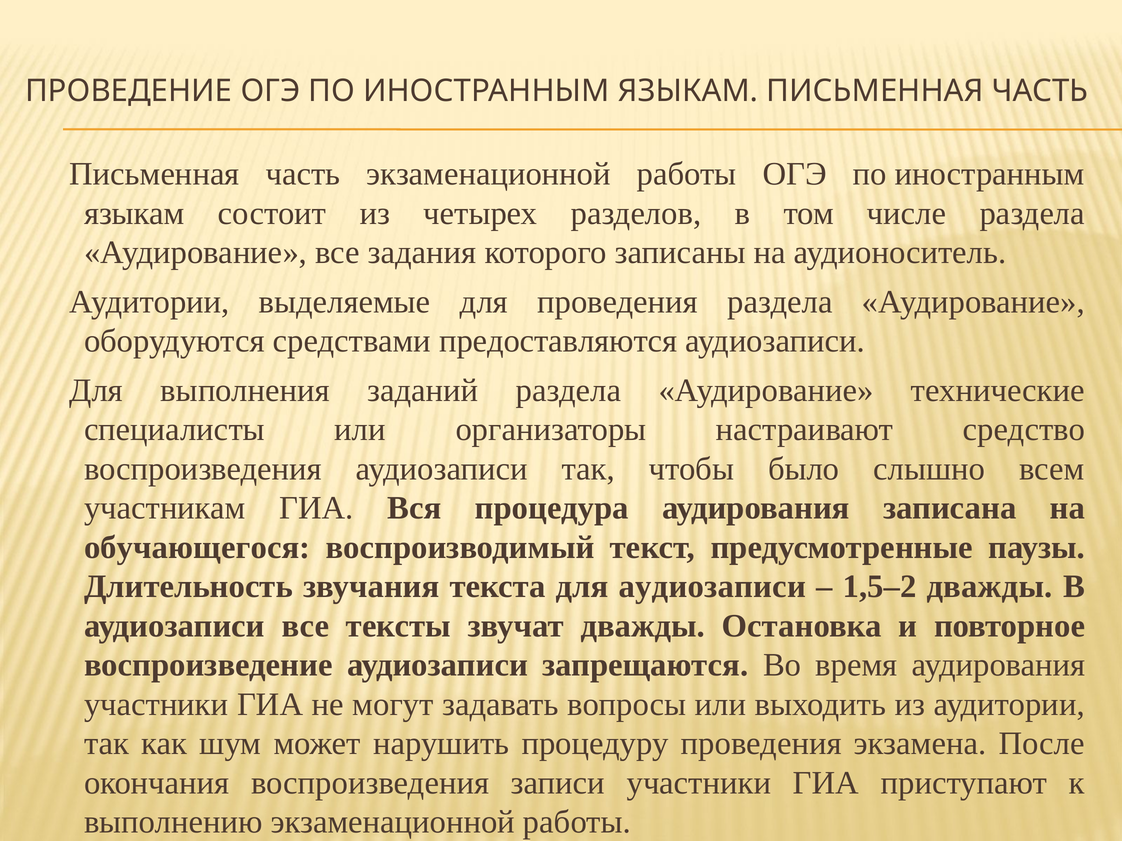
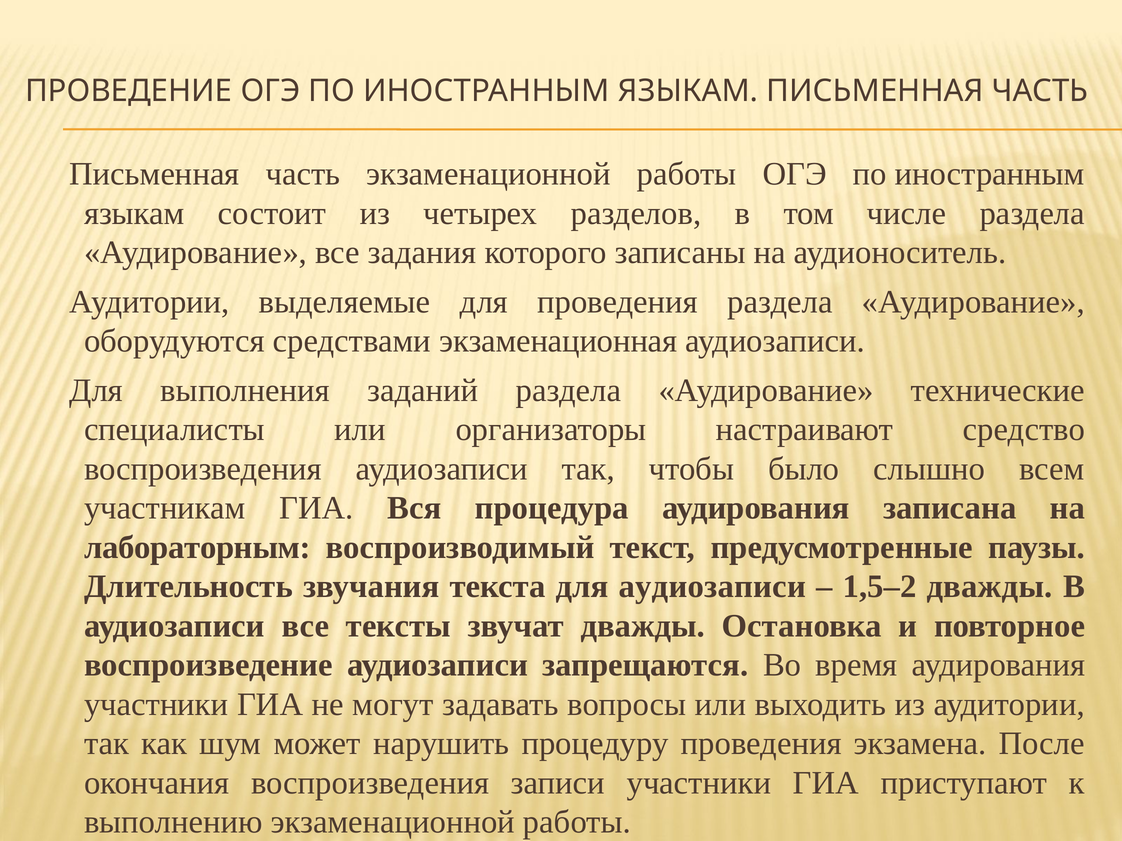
предоставляются: предоставляются -> экзаменационная (558, 341)
обучающегося: обучающегося -> лабораторным (197, 548)
